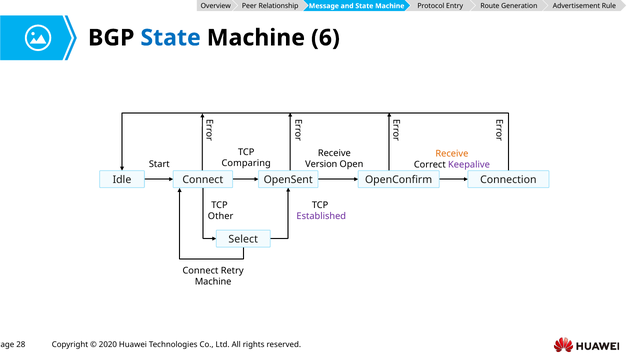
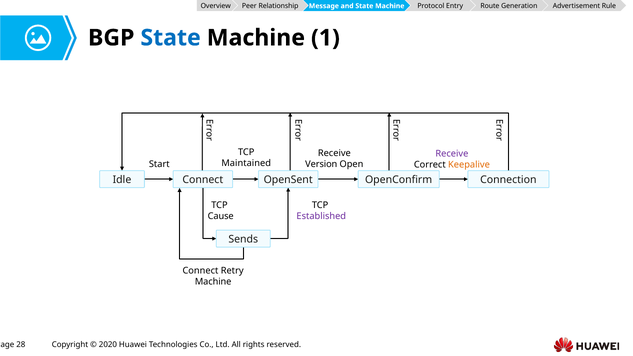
6: 6 -> 1 (325, 38)
Receive colour: orange -> purple (452, 154)
Comparing: Comparing -> Maintained (246, 163)
Keepalive colour: purple -> orange (469, 165)
Other: Other -> Cause (221, 216)
Select: Select -> Sends (243, 239)
